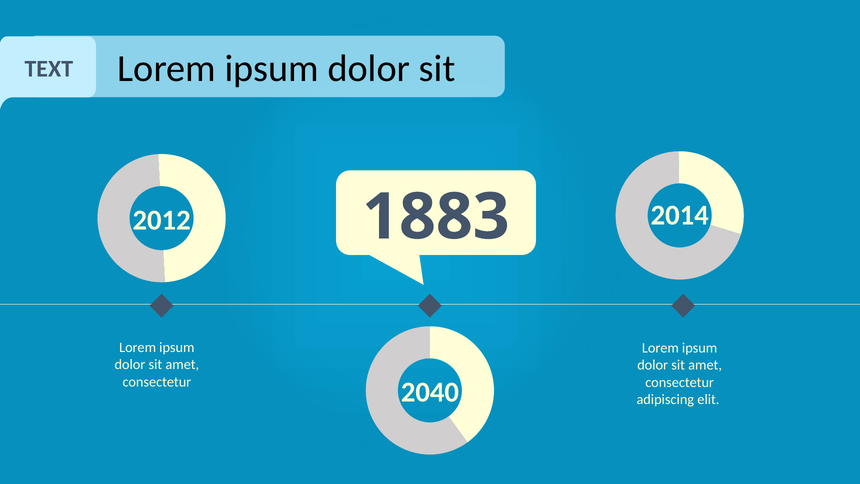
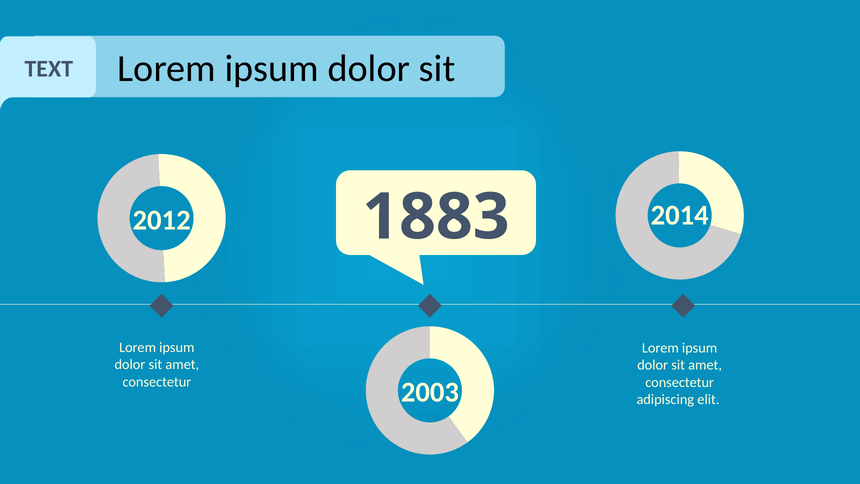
2040: 2040 -> 2003 (430, 392)
